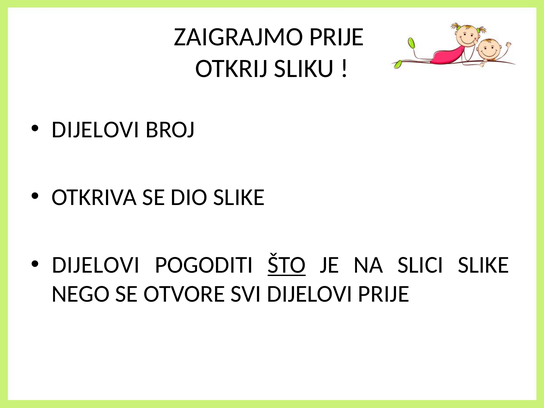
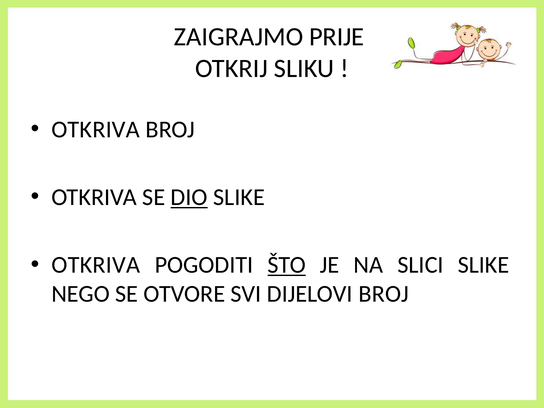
DIJELOVI: DIJELOVI -> OTKRIVA (96, 129)
DIO underline: none -> present (189, 197)
DIJELOVI: DIJELOVI -> OTKRIVA (96, 265)
DIJELOVI PRIJE: PRIJE -> BROJ (384, 294)
